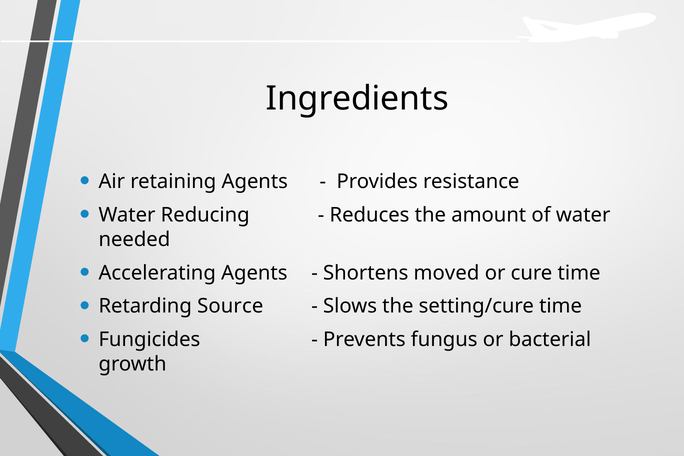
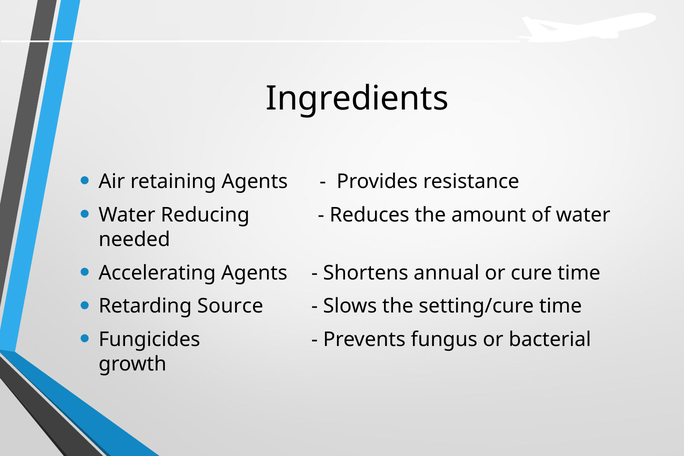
moved: moved -> annual (447, 273)
